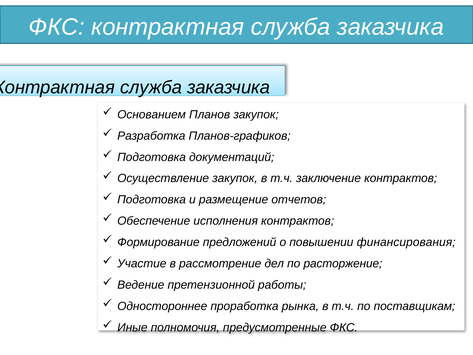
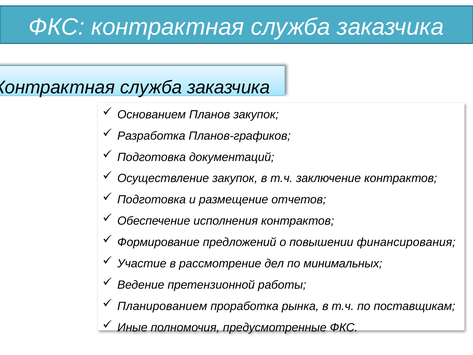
расторжение: расторжение -> минимальных (343, 263)
Одностороннее: Одностороннее -> Планированием (162, 306)
